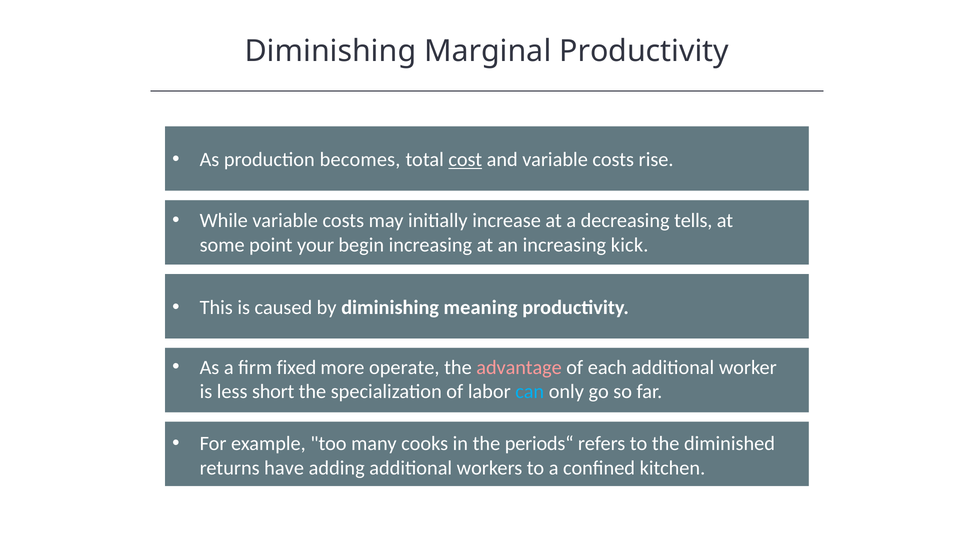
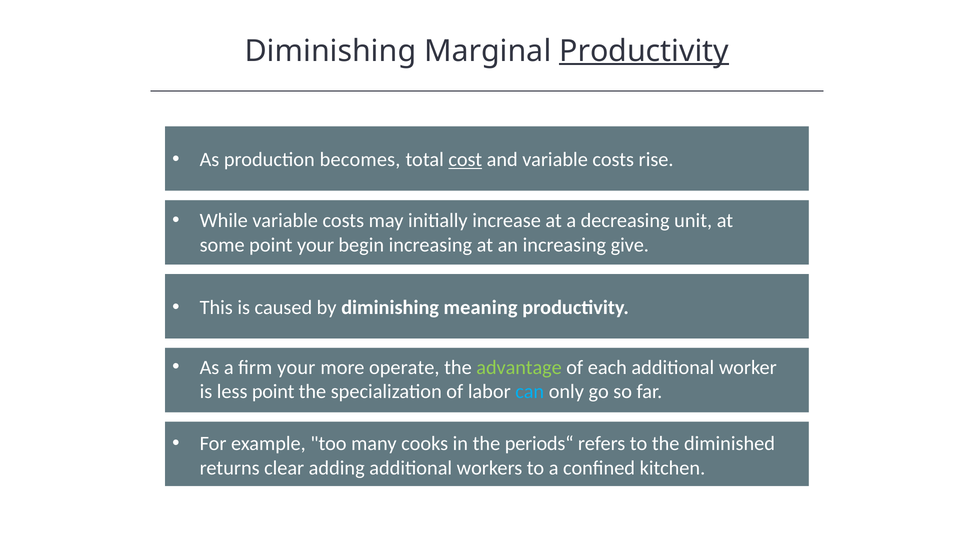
Productivity underline: none -> present (644, 51)
tells: tells -> unit (693, 221)
kick: kick -> give (630, 245)
firm fixed: fixed -> your (296, 367)
advantage colour: pink -> light green (519, 367)
less short: short -> point (273, 392)
have: have -> clear (284, 468)
